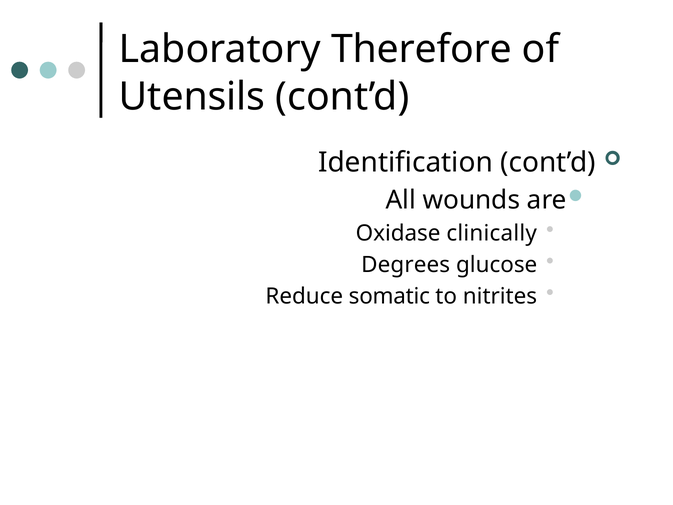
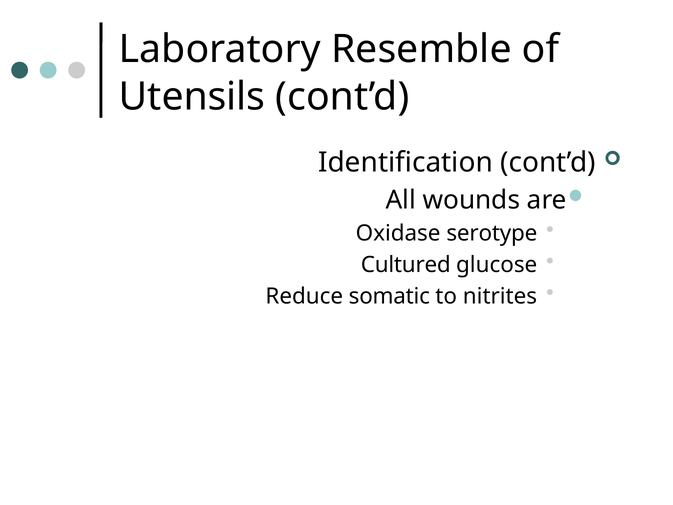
Therefore: Therefore -> Resemble (421, 49)
clinically: clinically -> serotype (492, 233)
Degrees: Degrees -> Cultured (406, 265)
